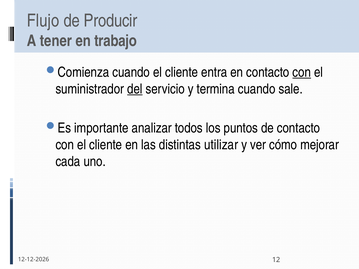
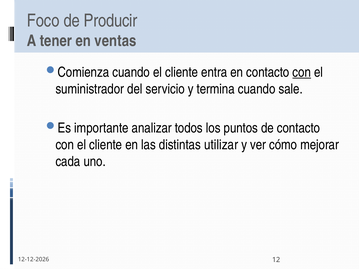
Flujo: Flujo -> Foco (43, 21)
trabajo: trabajo -> ventas (115, 41)
del underline: present -> none (135, 89)
